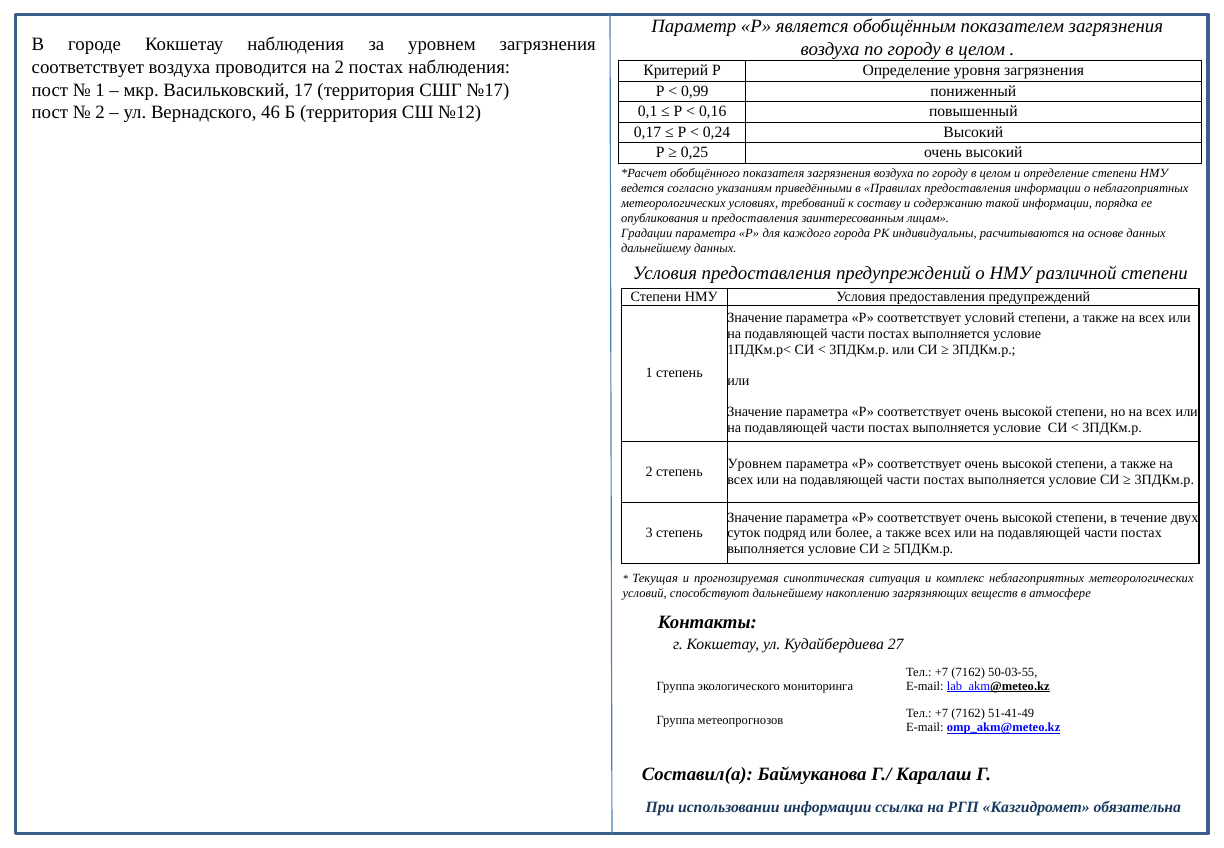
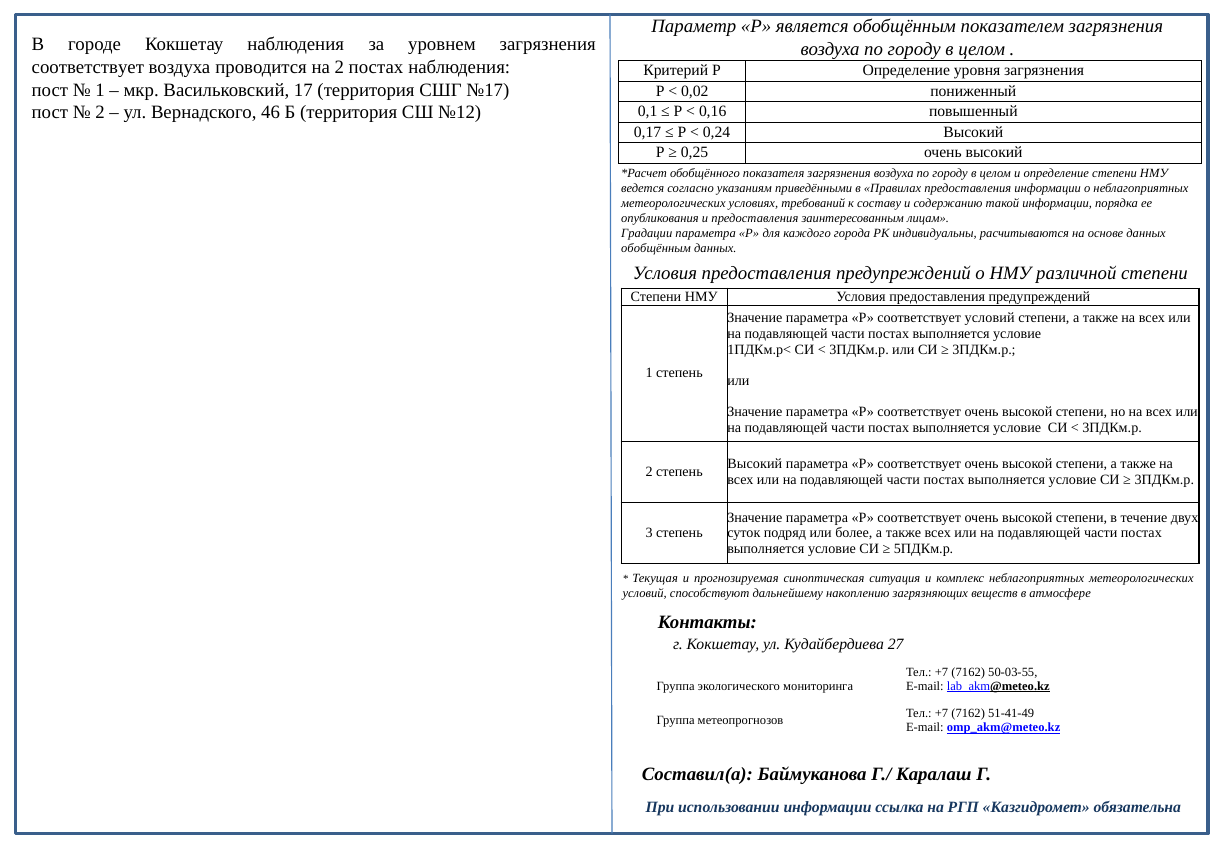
0,99: 0,99 -> 0,02 (695, 91)
дальнейшему: дальнейшему -> обобщённым (656, 248)
Уровнем: Уровнем -> Высокий (755, 464)
